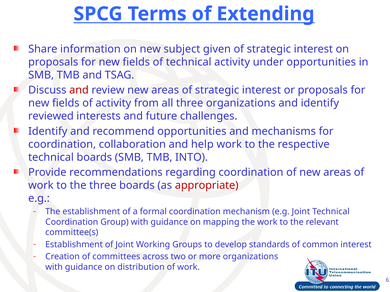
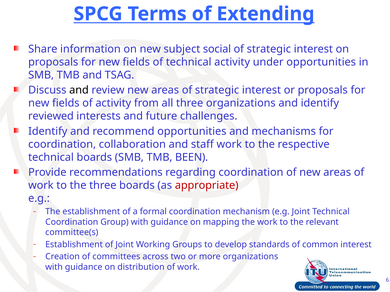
given: given -> social (217, 49)
and colour: red -> black (79, 90)
help: help -> staff (202, 145)
INTO: INTO -> BEEN (192, 158)
